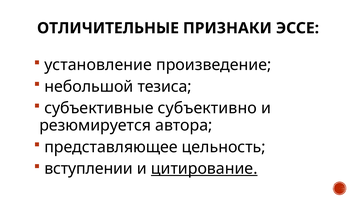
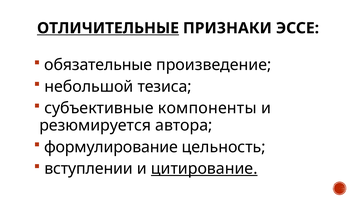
ОТЛИЧИТЕЛЬНЫЕ underline: none -> present (108, 28)
установление: установление -> обязательные (98, 65)
субъективно: субъективно -> компоненты (207, 108)
представляющее: представляющее -> формулирование (111, 147)
